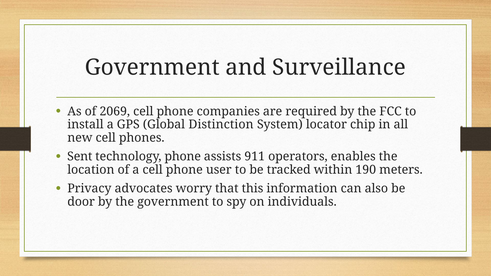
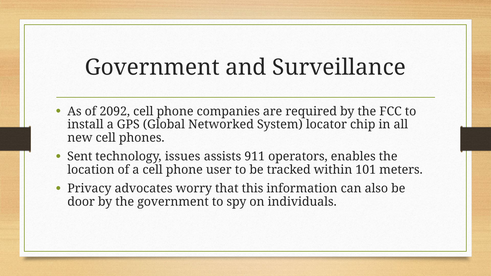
2069: 2069 -> 2092 (115, 111)
Distinction: Distinction -> Networked (221, 125)
technology phone: phone -> issues (183, 157)
190: 190 -> 101 (366, 170)
